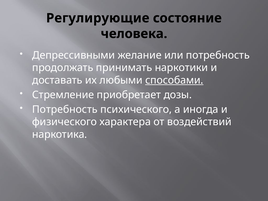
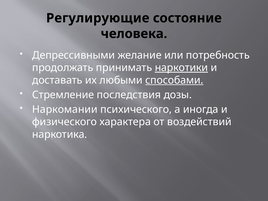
наркотики underline: none -> present (181, 68)
приобретает: приобретает -> последствия (129, 95)
Потребность: Потребность -> Наркомании (65, 109)
